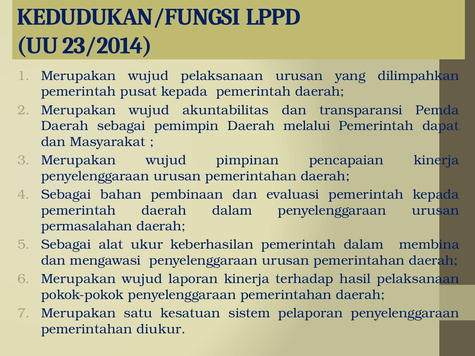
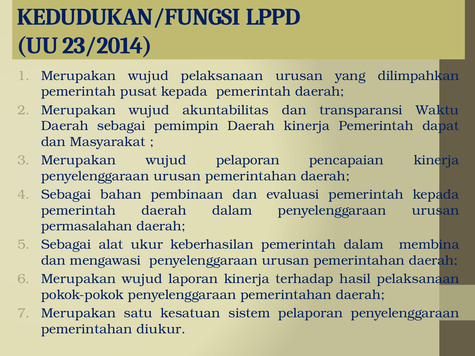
Pemda: Pemda -> Waktu (437, 110)
Daerah melalui: melalui -> kinerja (307, 126)
wujud pimpinan: pimpinan -> pelaporan (248, 160)
